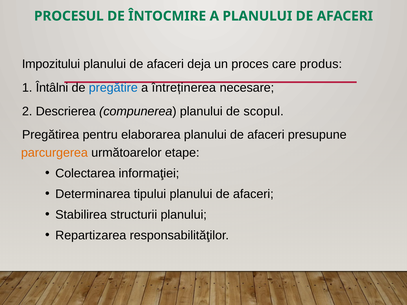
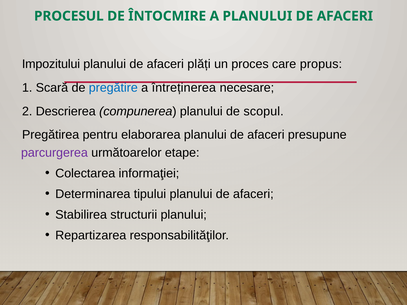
deja: deja -> plăți (199, 64)
produs: produs -> propus (321, 64)
Întâlni: Întâlni -> Scară (52, 88)
parcurgerea colour: orange -> purple (54, 153)
